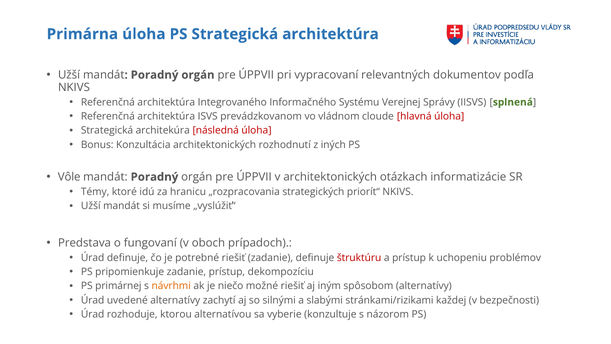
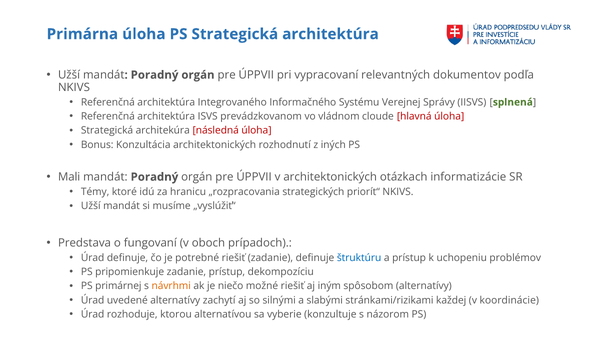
Vôle: Vôle -> Mali (69, 177)
štruktúru colour: red -> blue (359, 257)
bezpečnosti: bezpečnosti -> koordinácie (509, 300)
